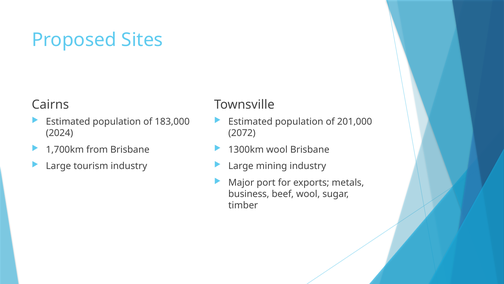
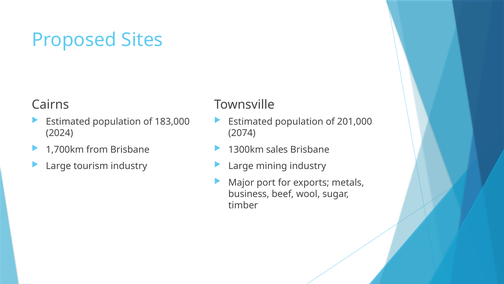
2072: 2072 -> 2074 (242, 133)
1300km wool: wool -> sales (277, 149)
